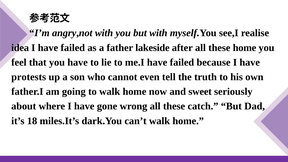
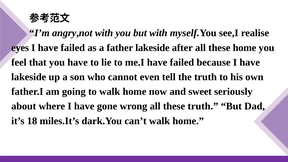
idea: idea -> eyes (20, 48)
protests: protests -> lakeside (29, 77)
these catch: catch -> truth (203, 106)
